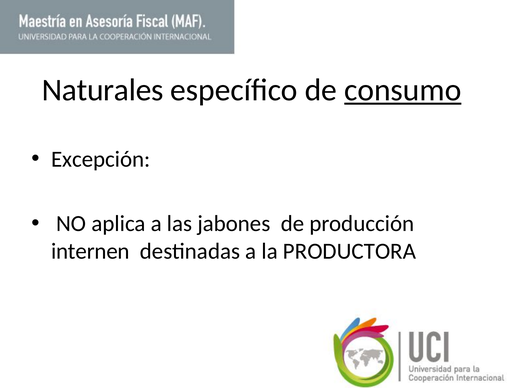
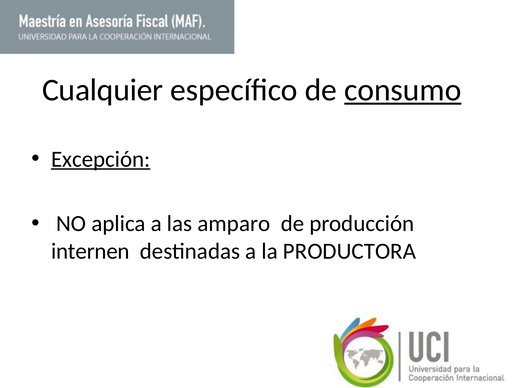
Naturales: Naturales -> Cualquier (103, 90)
Excepción underline: none -> present (101, 159)
jabones: jabones -> amparo (234, 223)
